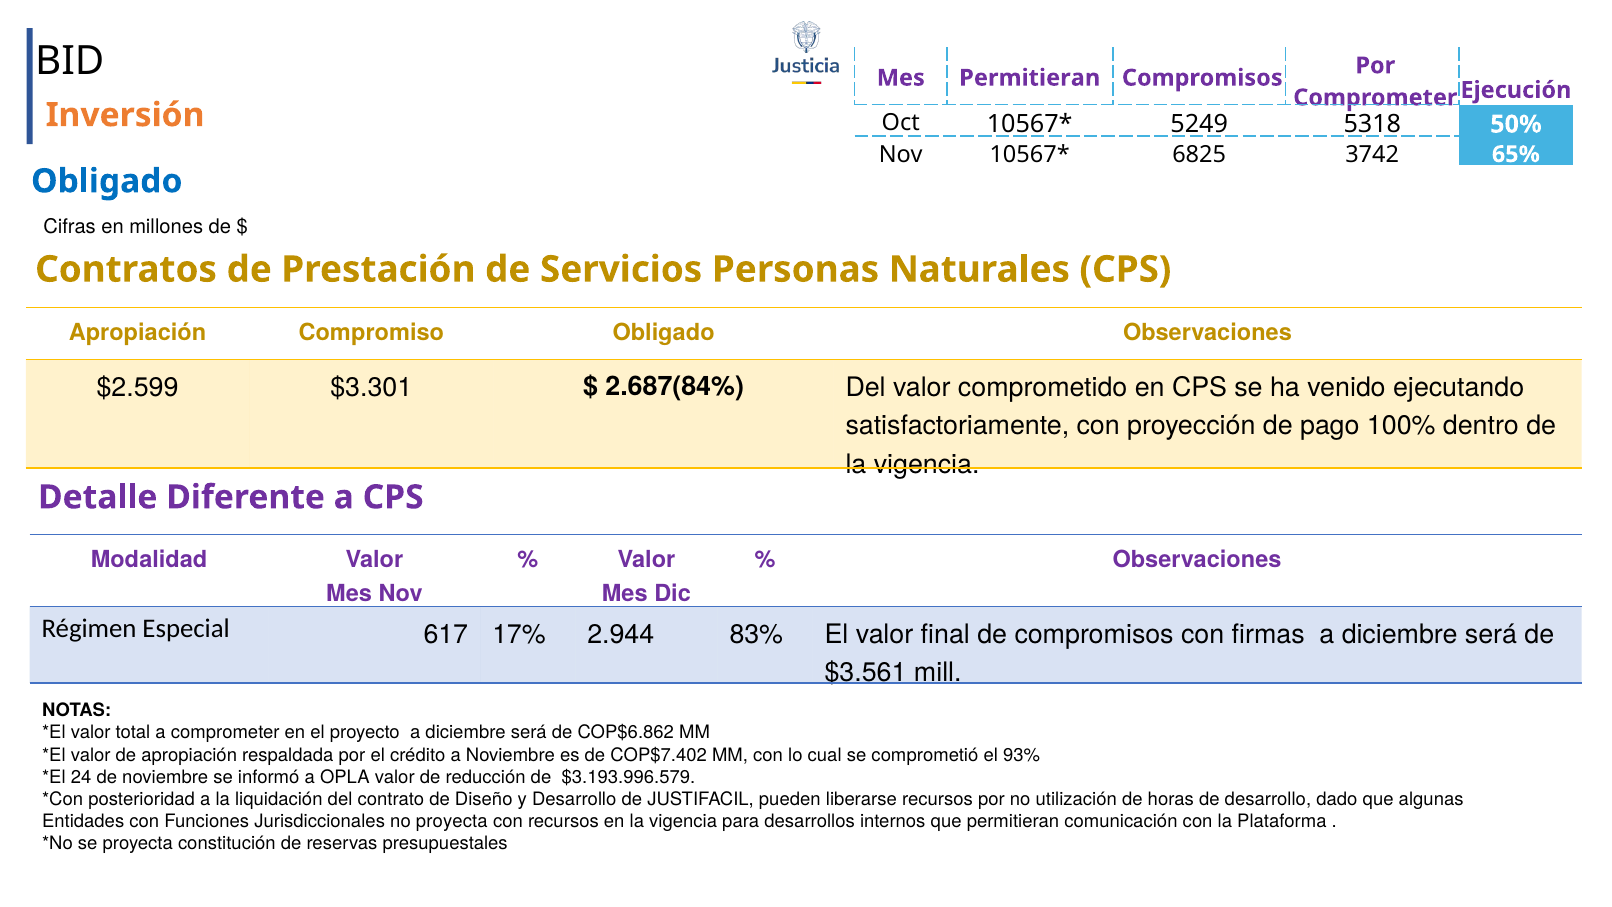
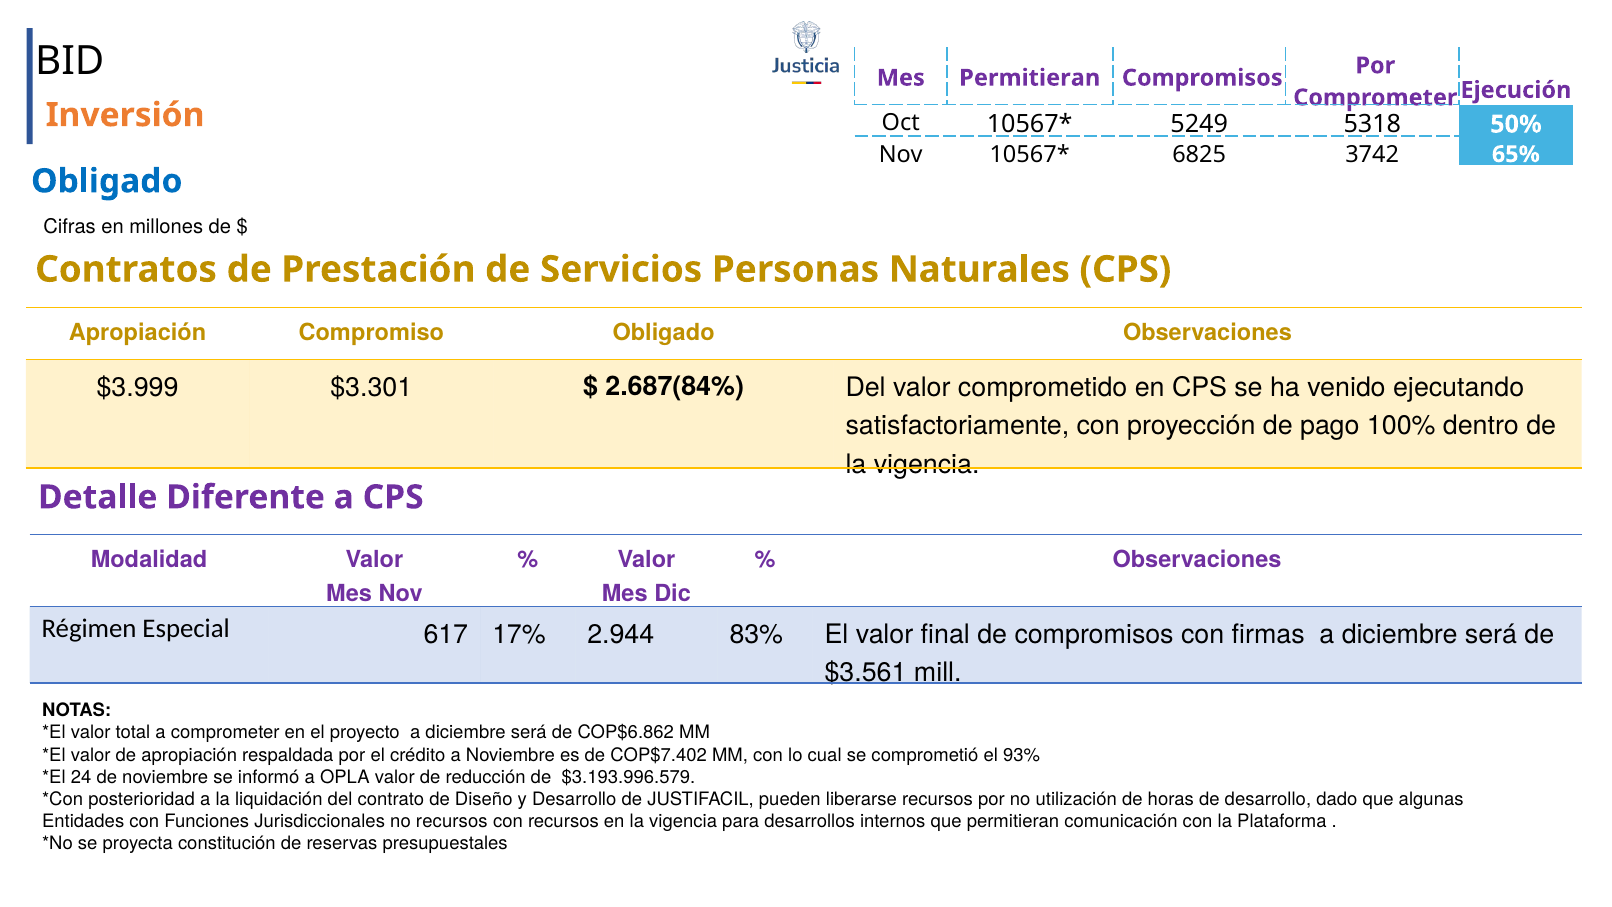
$2.599: $2.599 -> $3.999 (138, 387)
no proyecta: proyecta -> recursos (452, 821)
